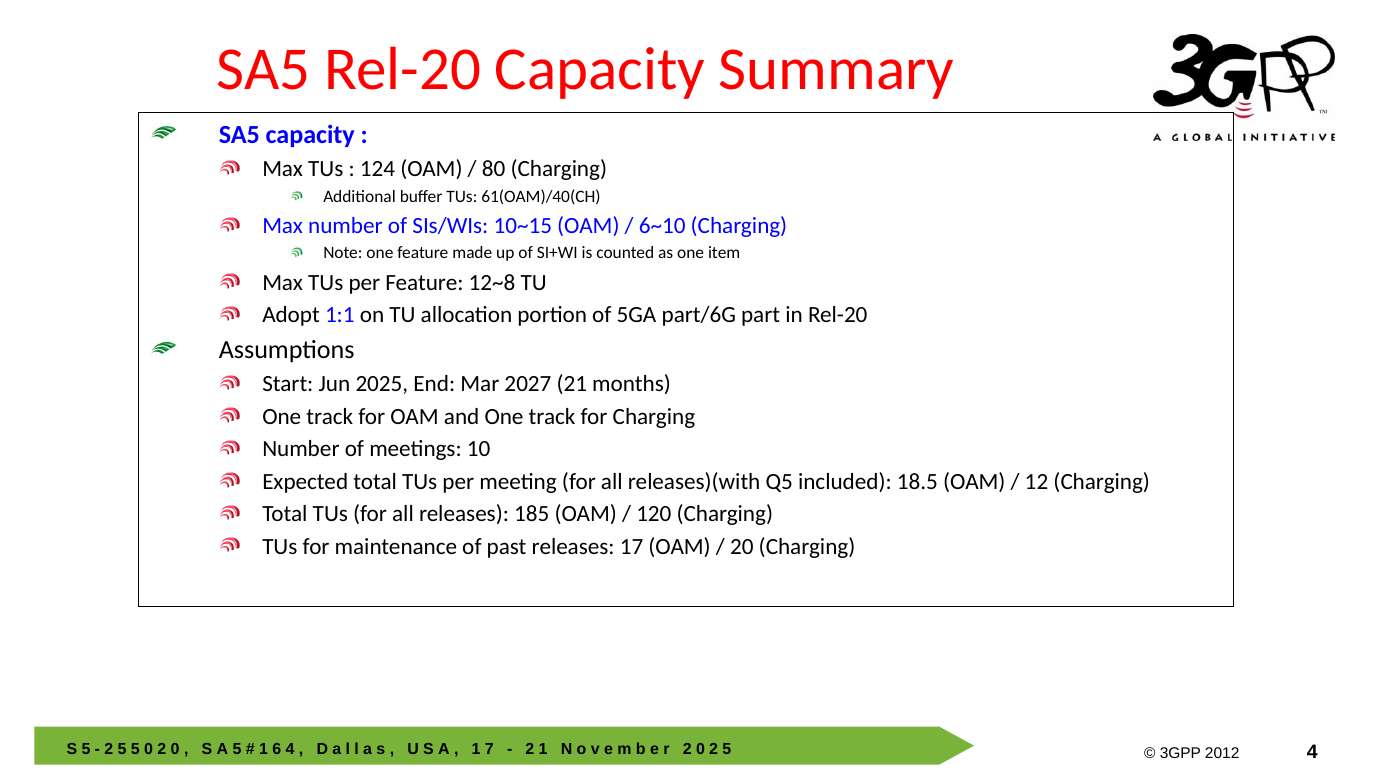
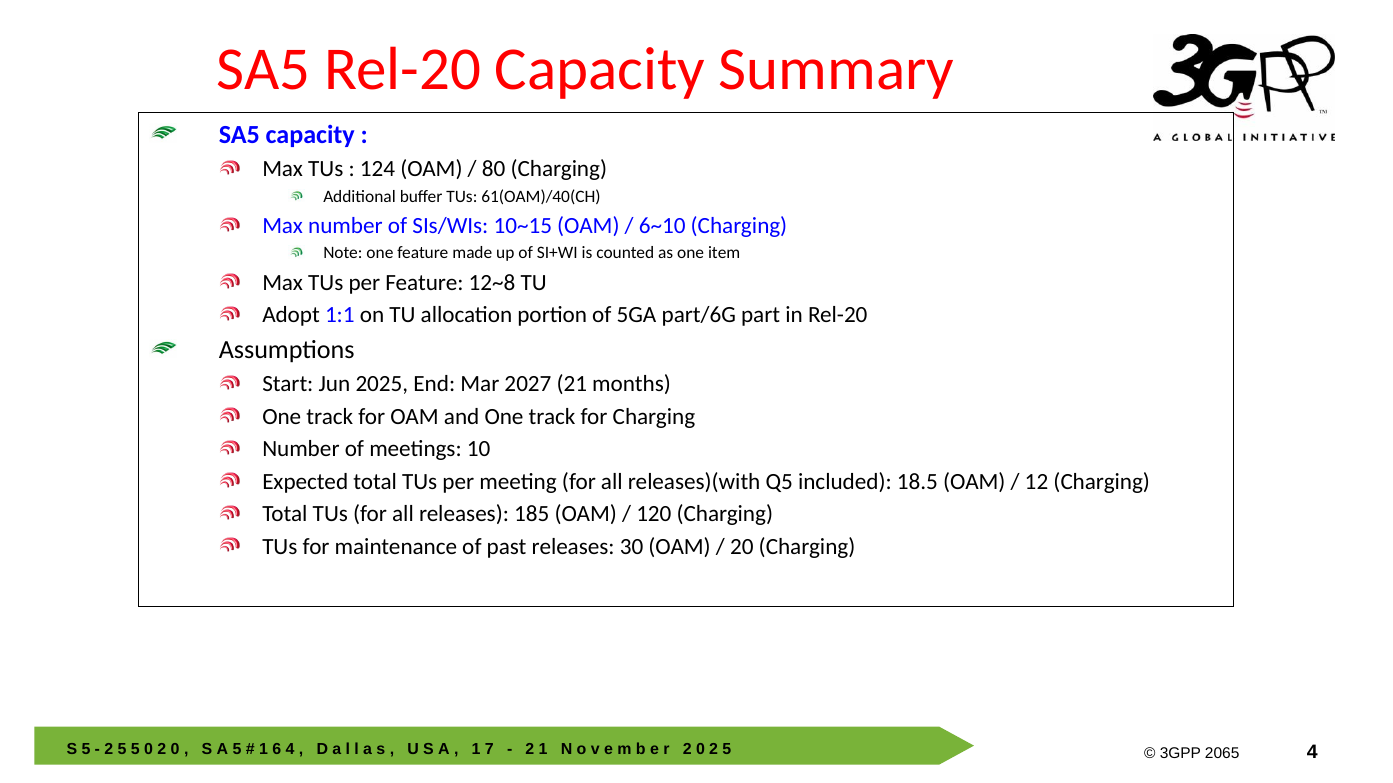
17: 17 -> 30 (632, 547)
2012: 2012 -> 2065 (1222, 754)
